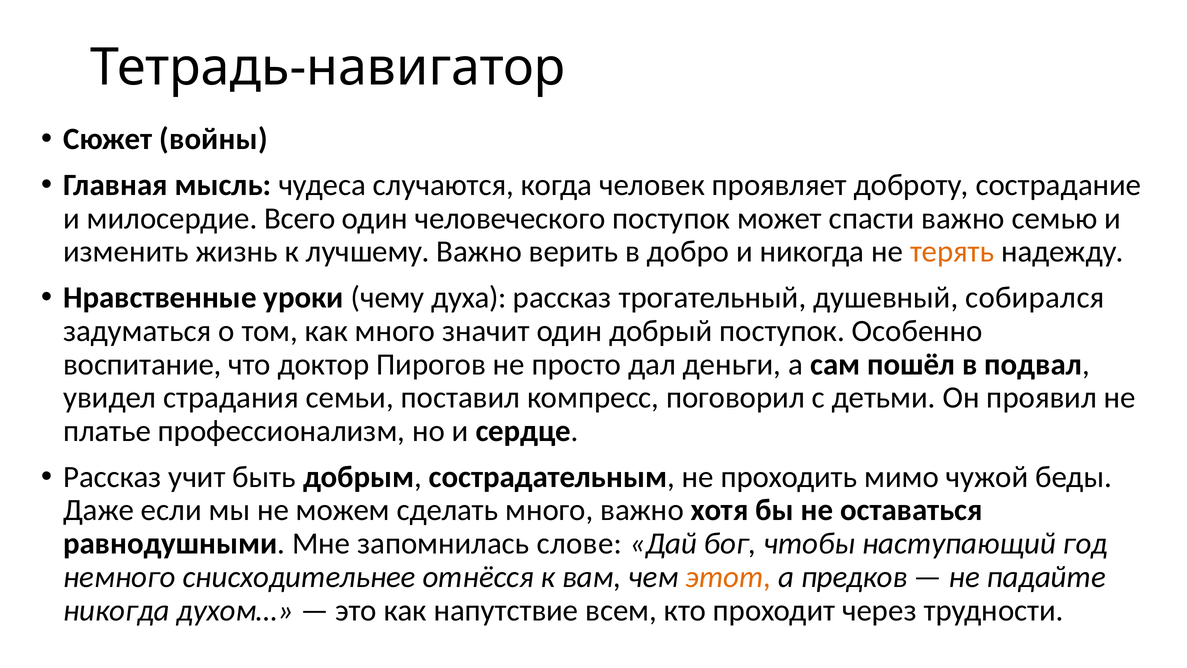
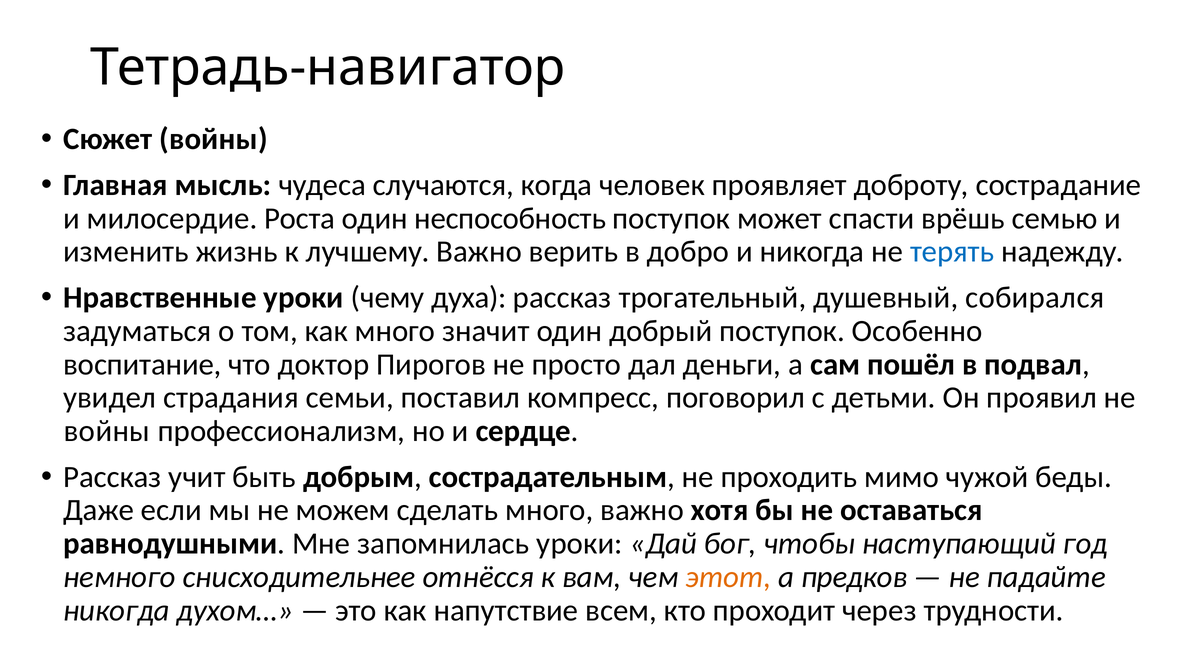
Всего: Всего -> Роста (300, 218)
человеческого: человеческого -> неспособность (510, 218)
спасти важно: важно -> врёшь (963, 218)
терять colour: orange -> blue (952, 252)
платье: платье -> войны (107, 431)
запомнилась слове: слове -> уроки (580, 543)
